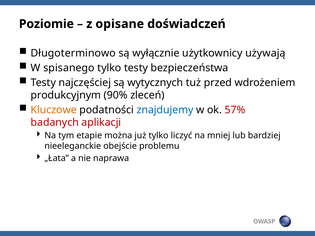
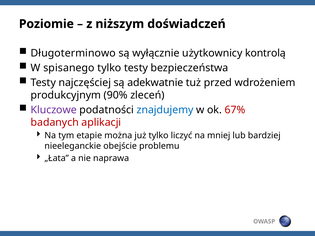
opisane: opisane -> niższym (120, 24)
używają: używają -> kontrolą (265, 53)
wytycznych: wytycznych -> adekwatnie (155, 83)
Kluczowe colour: orange -> purple (54, 110)
57%: 57% -> 67% (235, 110)
